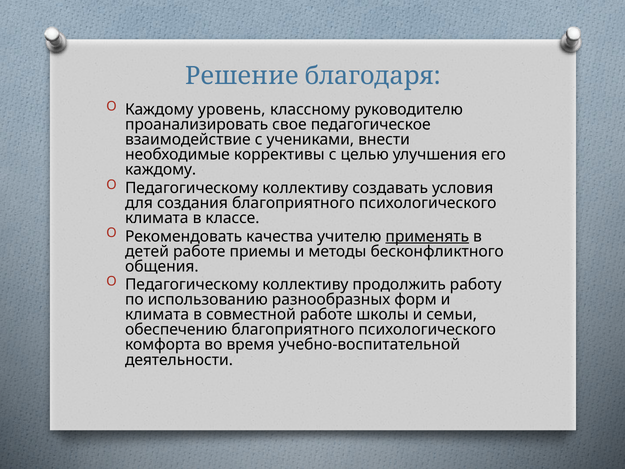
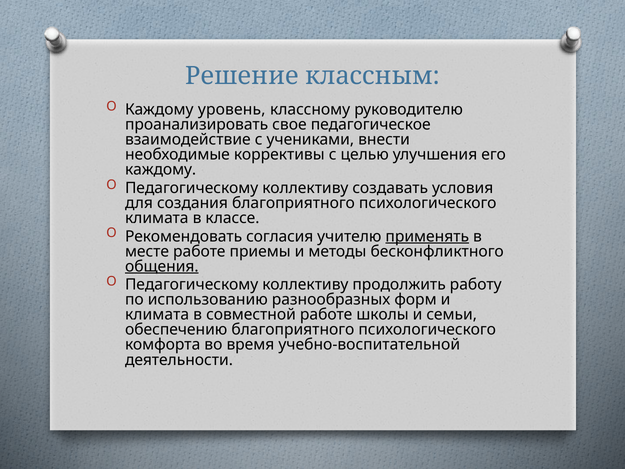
благодаря: благодаря -> классным (373, 76)
качества: качества -> согласия (280, 236)
детей: детей -> месте (147, 251)
общения underline: none -> present (162, 266)
